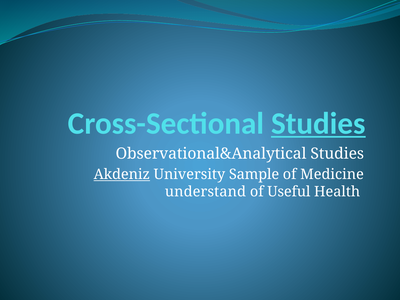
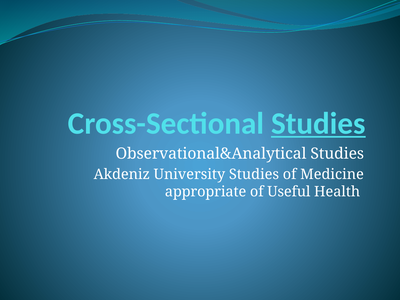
Akdeniz underline: present -> none (122, 174)
University Sample: Sample -> Studies (254, 174)
understand: understand -> appropriate (206, 192)
